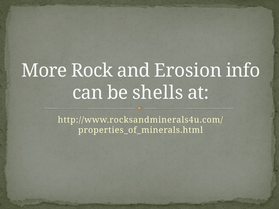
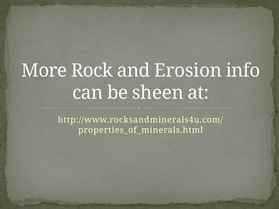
shells: shells -> sheen (158, 93)
